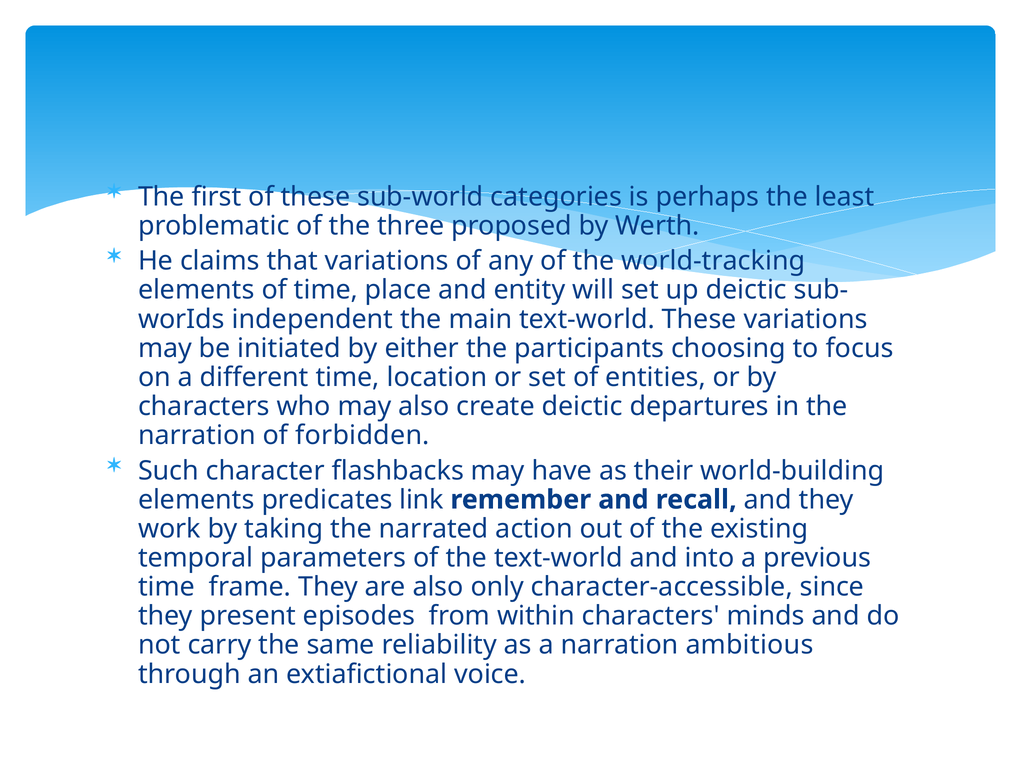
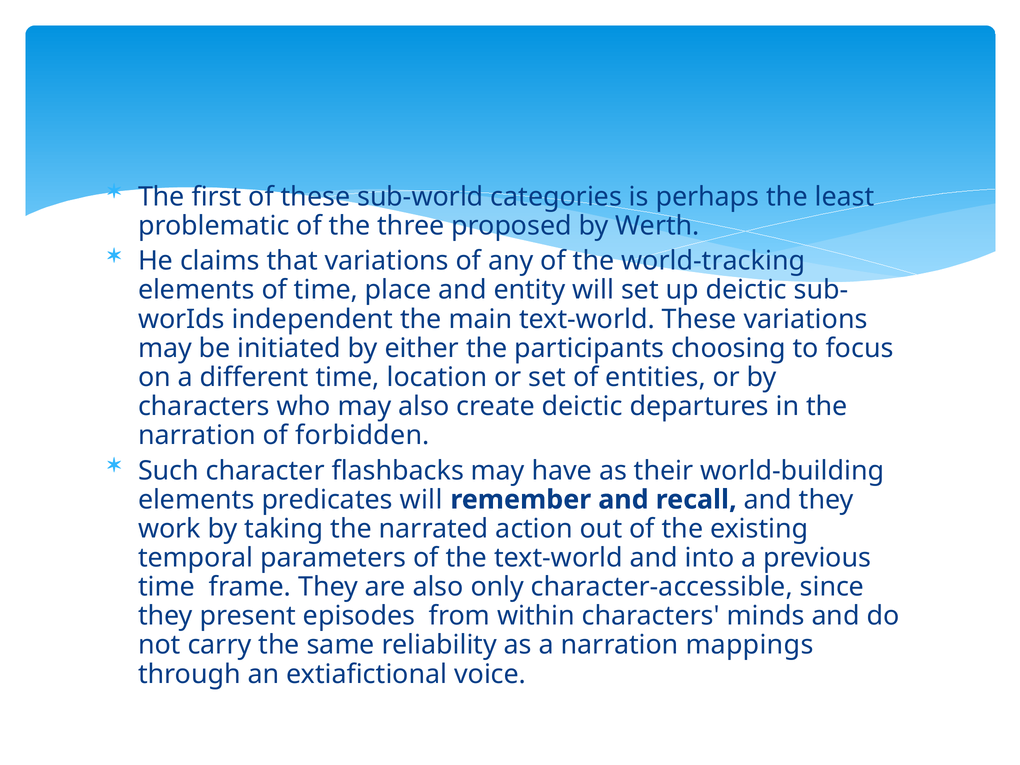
predicates link: link -> will (421, 500)
ambitious: ambitious -> mappings (749, 645)
